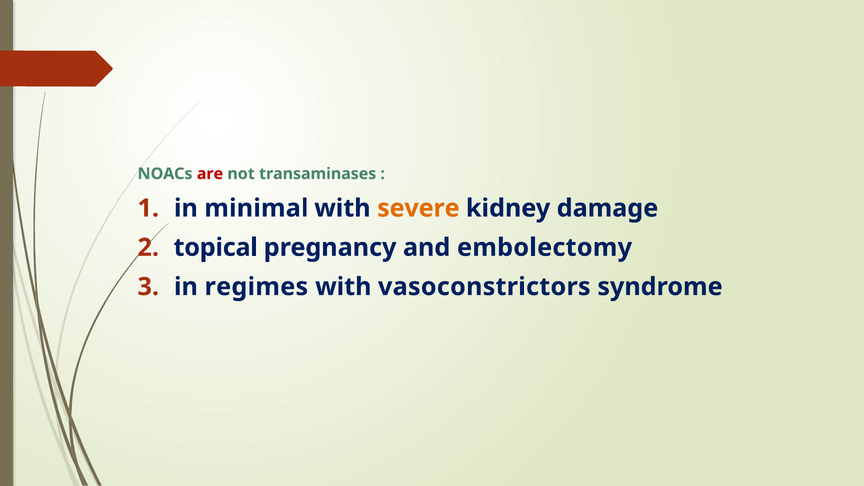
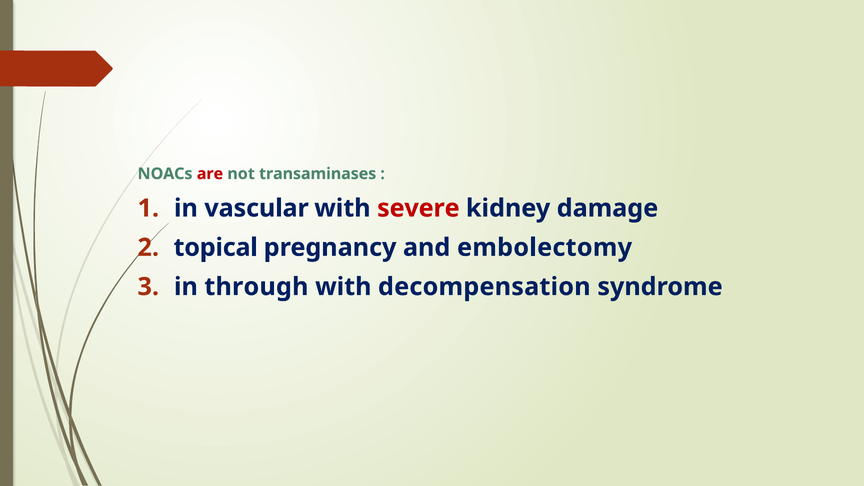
minimal: minimal -> vascular (257, 208)
severe colour: orange -> red (418, 208)
regimes: regimes -> through (256, 287)
vasoconstrictors: vasoconstrictors -> decompensation (484, 287)
